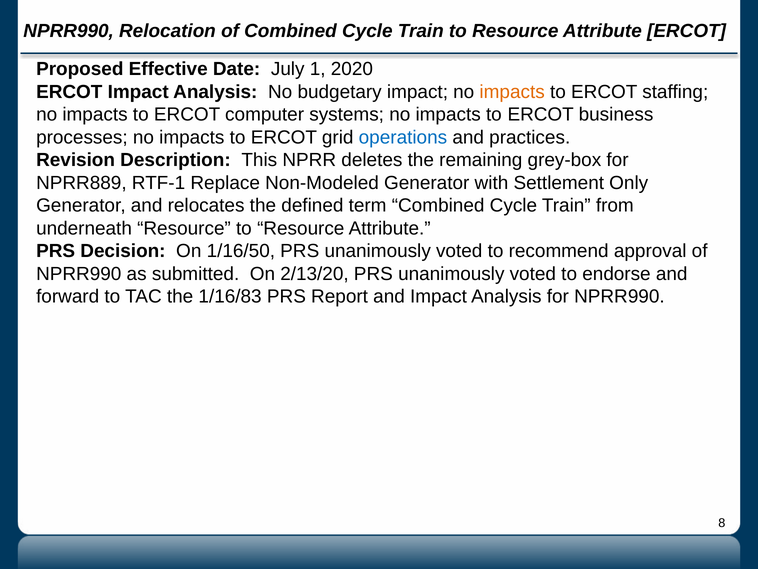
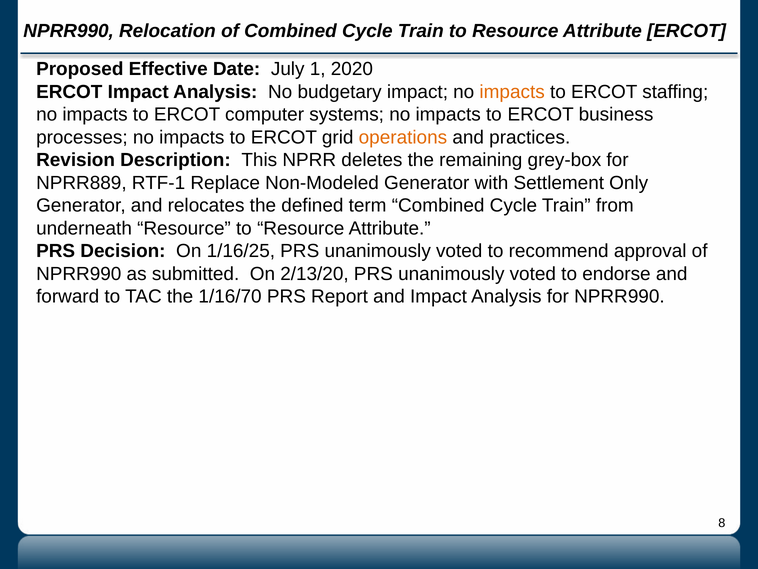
operations colour: blue -> orange (403, 137)
1/16/50: 1/16/50 -> 1/16/25 (241, 251)
1/16/83: 1/16/83 -> 1/16/70 (230, 296)
